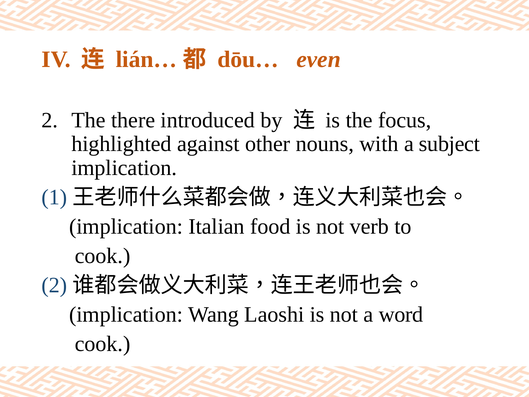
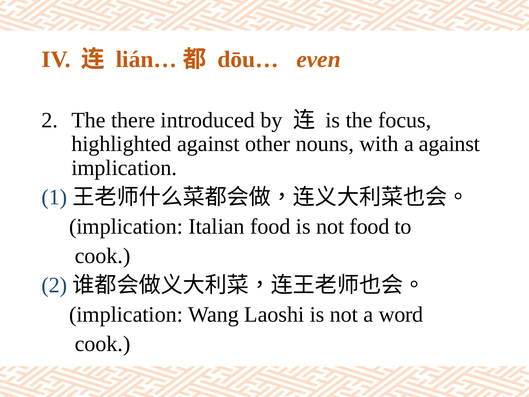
a subject: subject -> against (449, 144)
not verb: verb -> food (369, 226)
